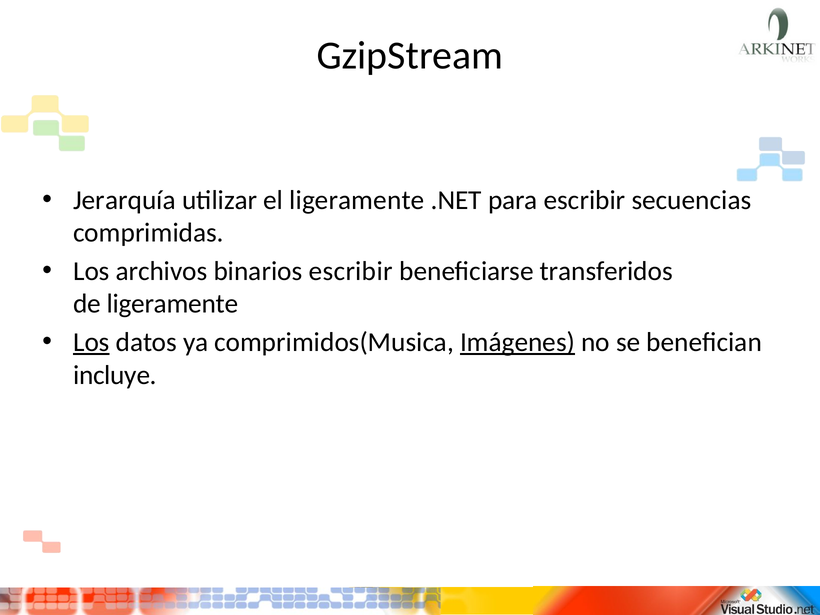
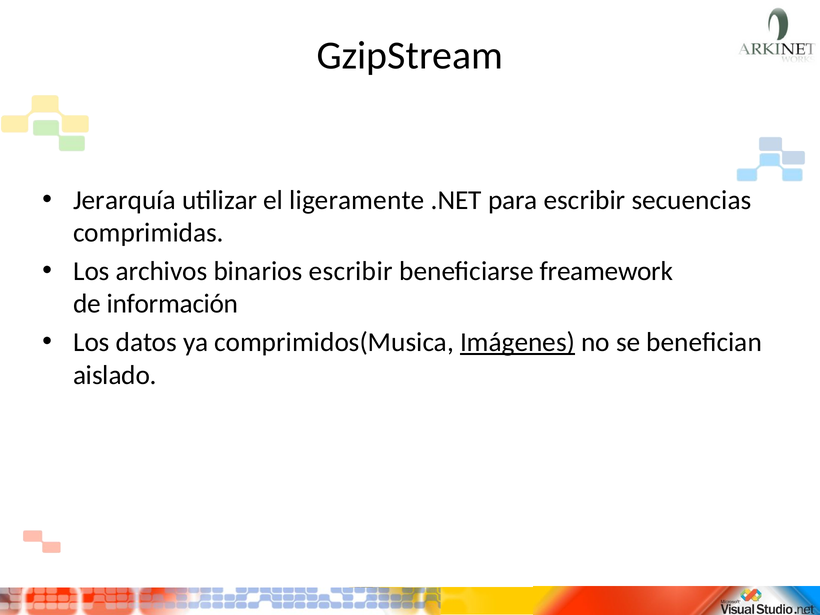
transferidos: transferidos -> freamework (606, 271)
de ligeramente: ligeramente -> información (172, 304)
Los underline: present -> none (91, 342)
incluye: incluye -> aislado (115, 375)
